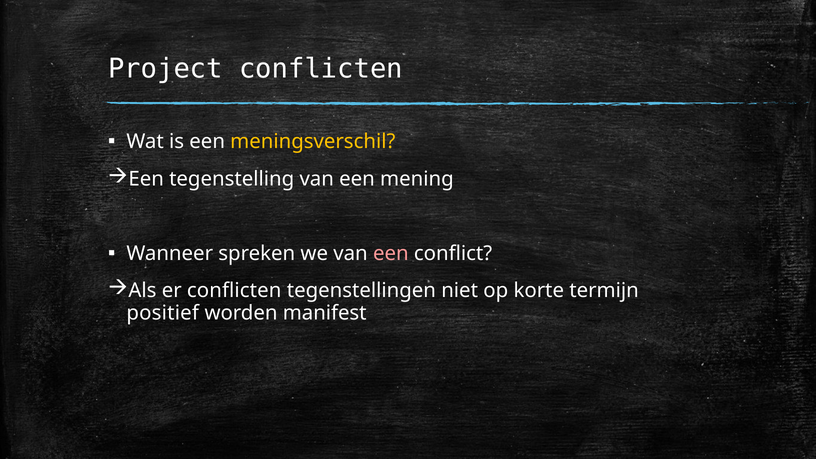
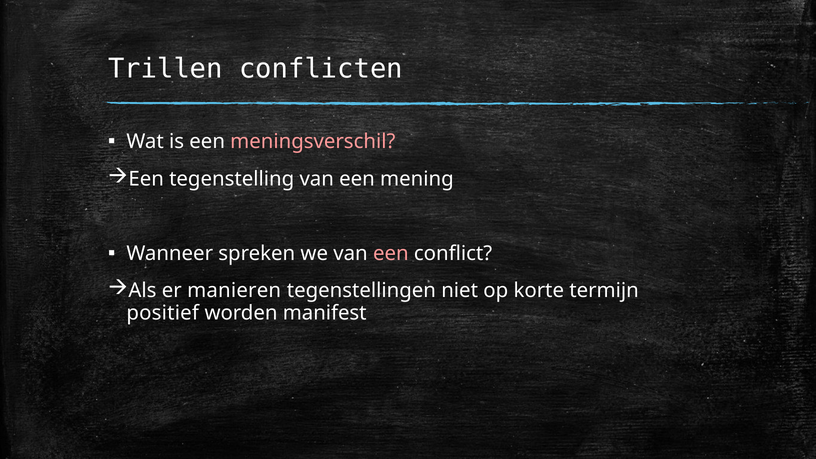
Project: Project -> Trillen (165, 69)
meningsverschil colour: yellow -> pink (313, 142)
er conflicten: conflicten -> manieren (234, 291)
